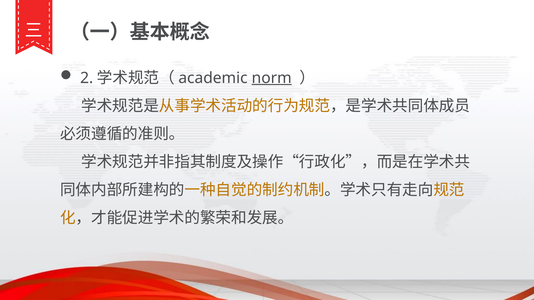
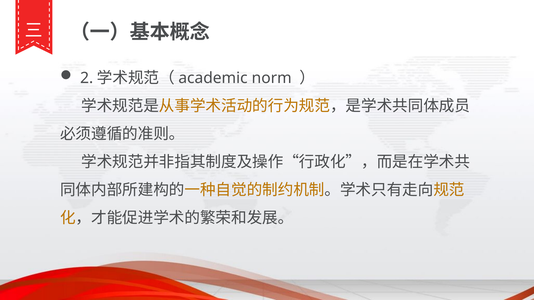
norm underline: present -> none (272, 78)
